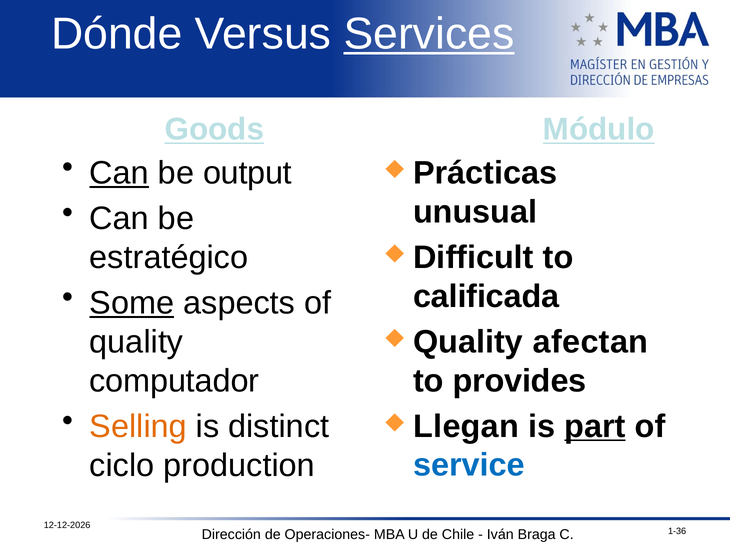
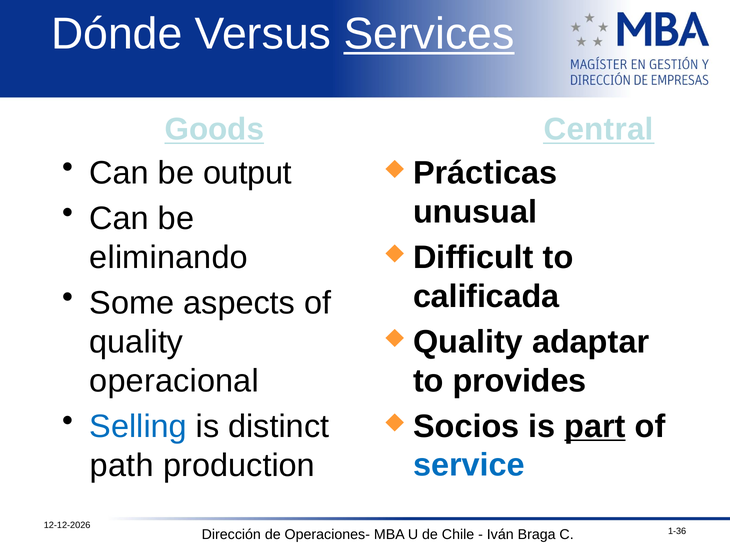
Módulo: Módulo -> Central (599, 129)
Can underline: present -> none (119, 173)
estratégico: estratégico -> eliminando (169, 257)
Some underline: present -> none (132, 303)
afectan: afectan -> adaptar (591, 342)
computador: computador -> operacional (174, 381)
Selling colour: orange -> blue (138, 426)
Llegan: Llegan -> Socios (466, 426)
ciclo: ciclo -> path (122, 465)
